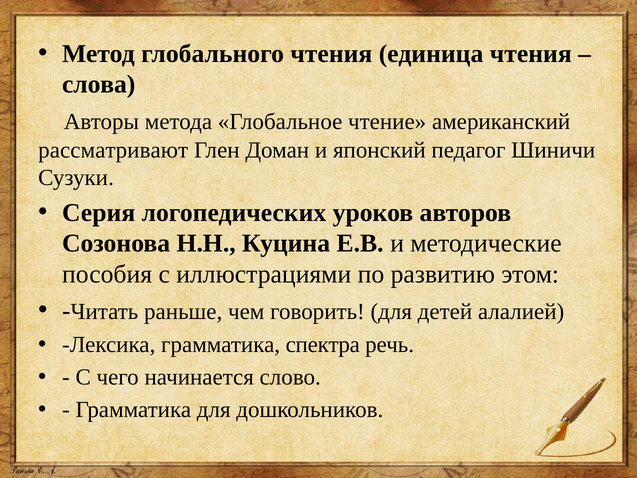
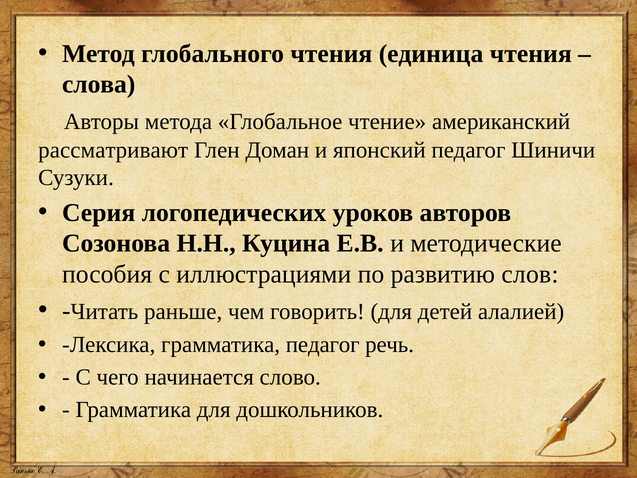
этом: этом -> слов (530, 274)
грамматика спектра: спектра -> педагог (323, 345)
